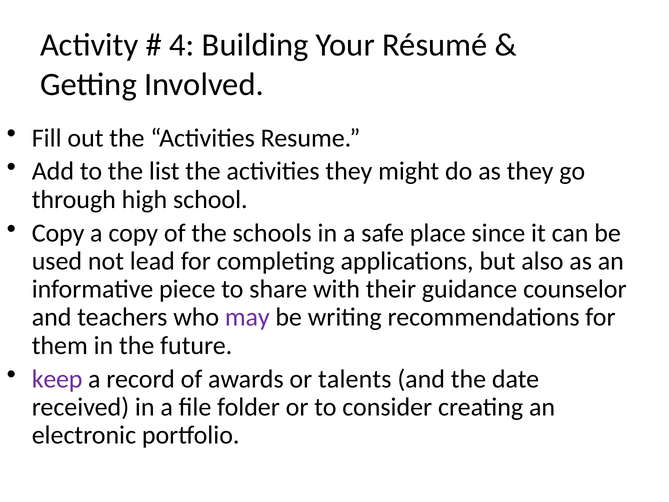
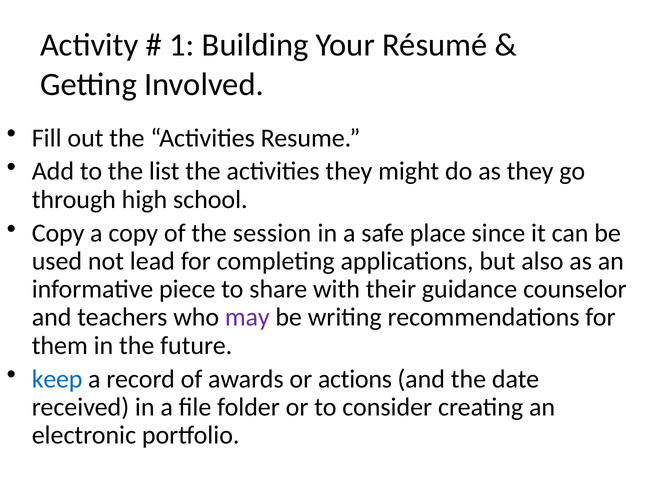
4: 4 -> 1 (182, 45)
schools: schools -> session (272, 233)
keep colour: purple -> blue (57, 379)
talents: talents -> actions (355, 379)
